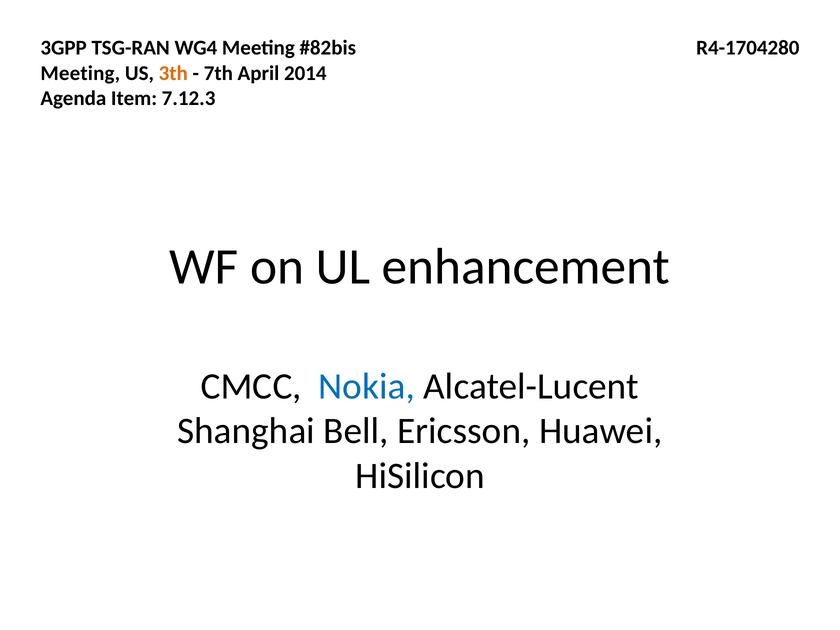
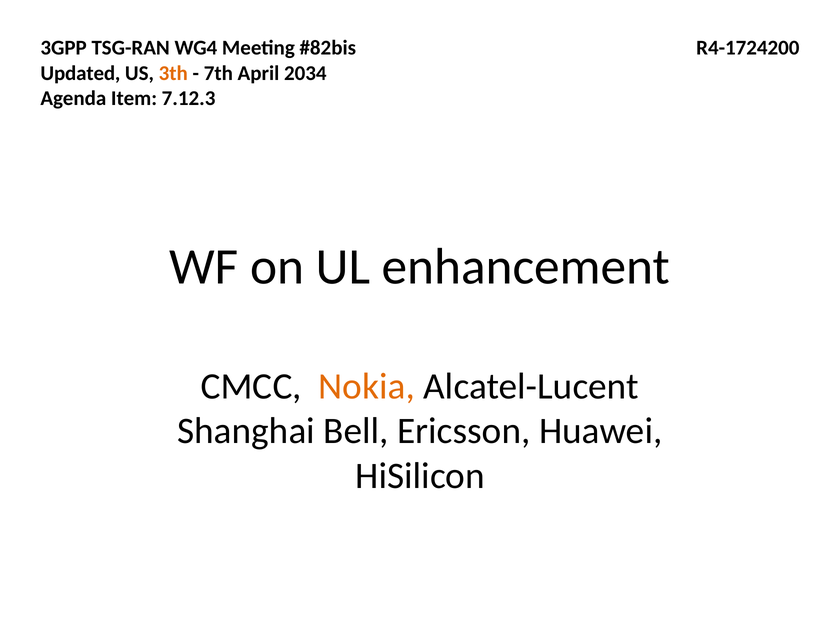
R4-1704280: R4-1704280 -> R4-1724200 (748, 48)
Meeting: Meeting -> Updated (80, 73)
2014: 2014 -> 2034 (305, 73)
Nokia colour: blue -> orange (367, 386)
